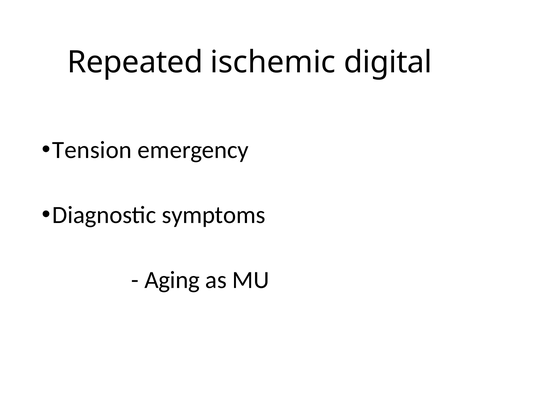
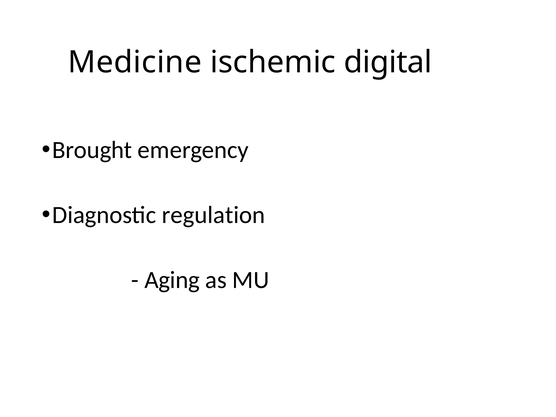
Repeated: Repeated -> Medicine (135, 62)
Tension: Tension -> Brought (92, 150)
symptoms: symptoms -> regulation (214, 215)
